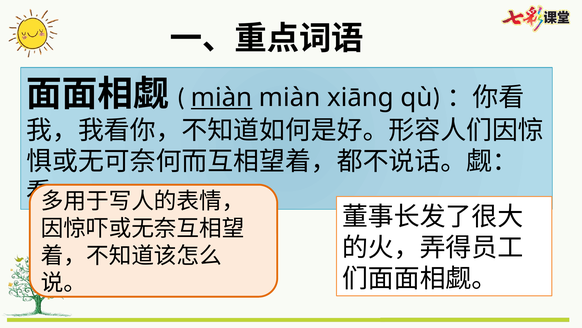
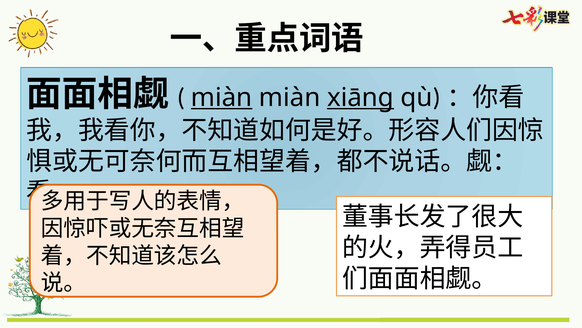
xiāng underline: none -> present (361, 97)
